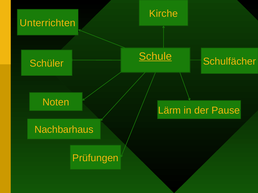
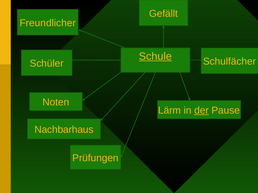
Kirche: Kirche -> Gefällt (164, 14)
Unterrichten: Unterrichten -> Freundlicher (48, 23)
der underline: none -> present (202, 111)
